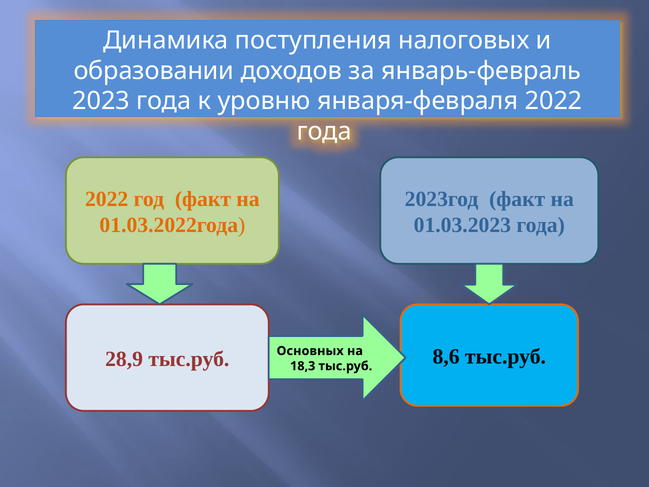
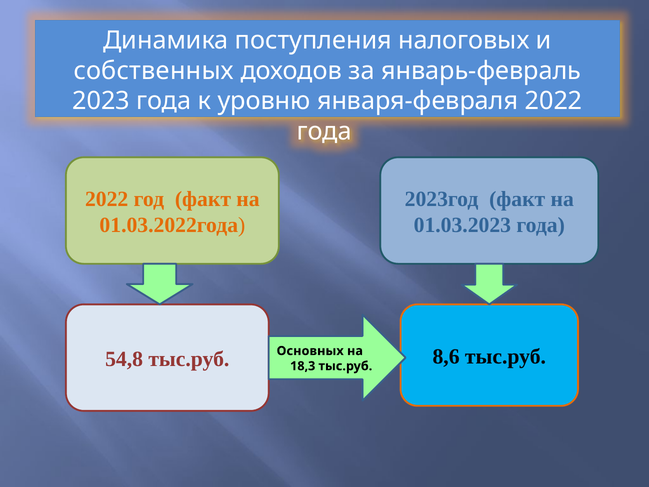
образовании: образовании -> собственных (154, 71)
28,9: 28,9 -> 54,8 (124, 359)
